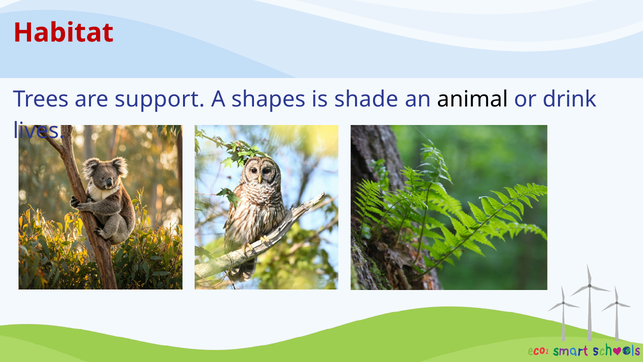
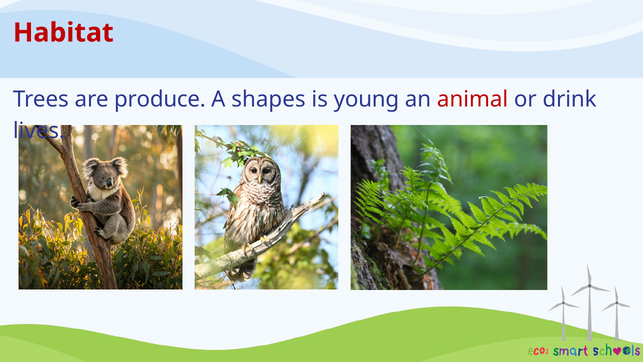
support: support -> produce (160, 99)
shade: shade -> young (366, 99)
animal colour: black -> red (473, 99)
